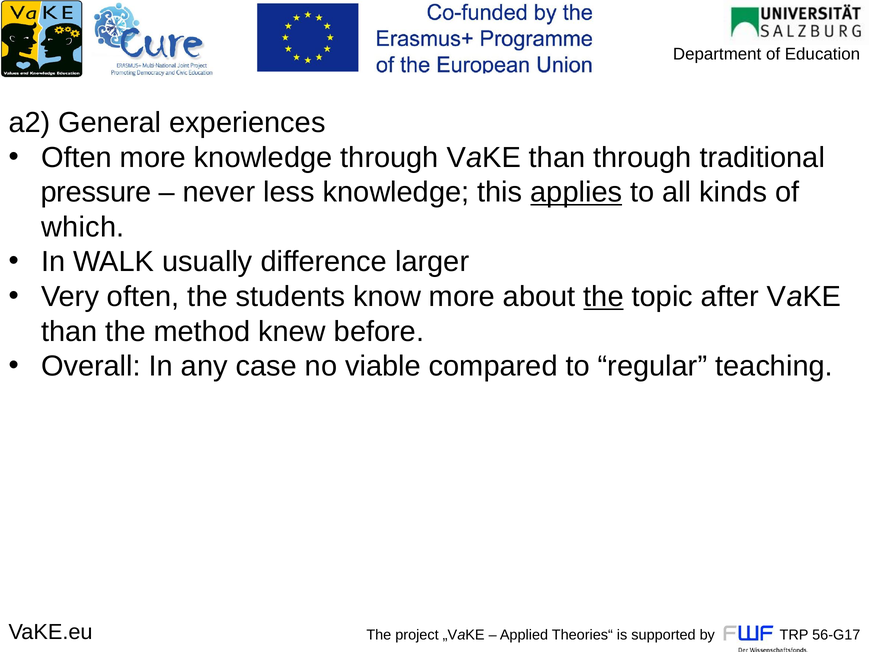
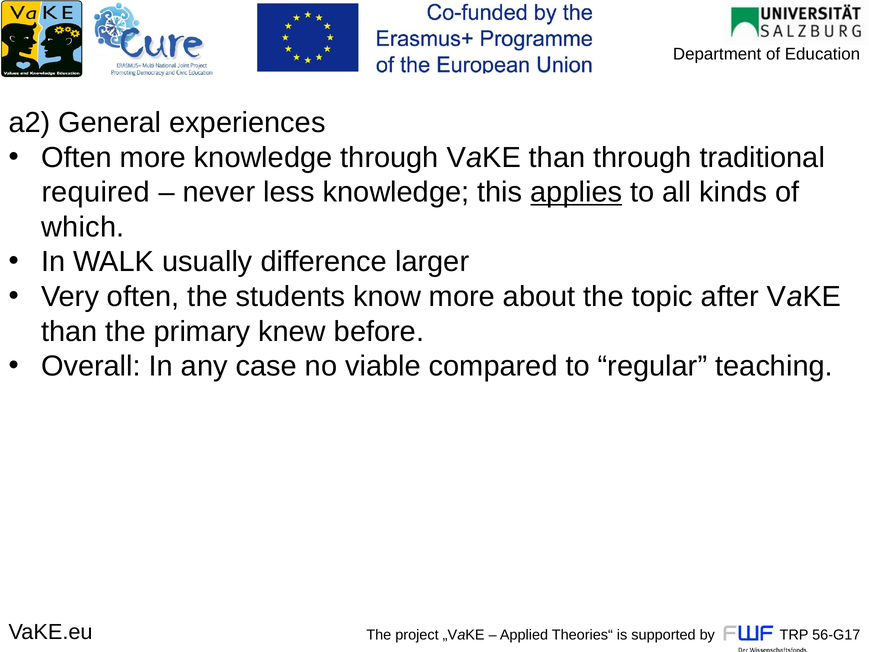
pressure: pressure -> required (96, 192)
the underline: present -> none (604, 297)
method: method -> primary (202, 331)
